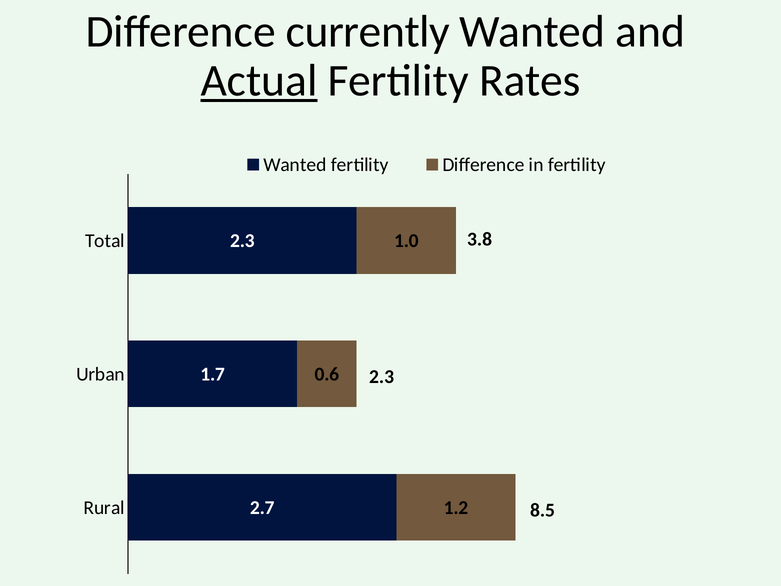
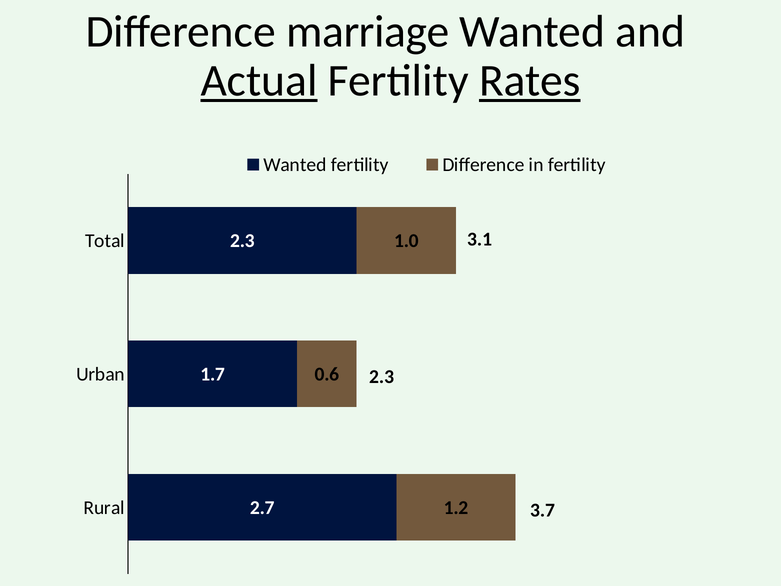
currently: currently -> marriage (368, 32)
Rates underline: none -> present (530, 81)
3.8: 3.8 -> 3.1 (480, 239)
8.5: 8.5 -> 3.7 (543, 510)
